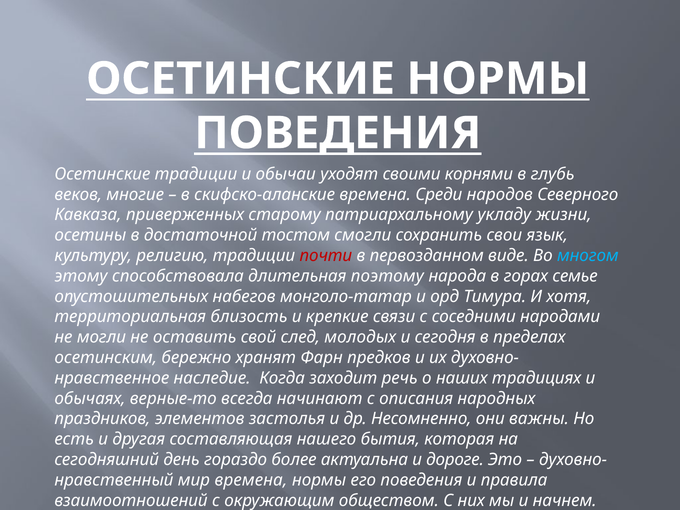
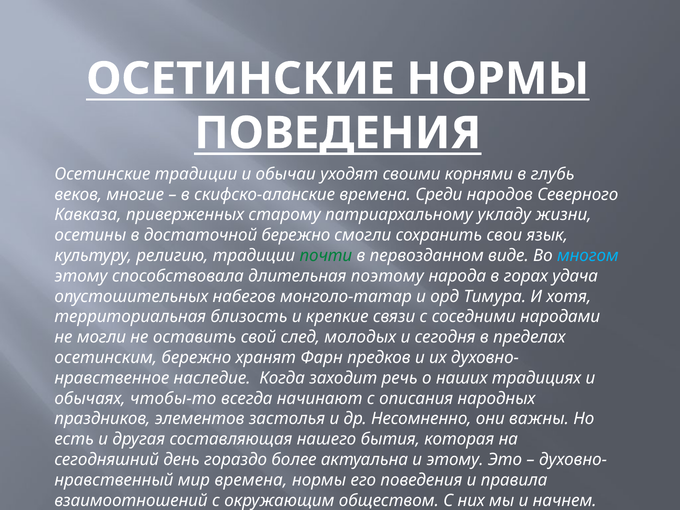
достаточной тостом: тостом -> бережно (296, 235)
почти colour: red -> green (326, 256)
семье: семье -> удача (575, 276)
верные-то: верные-то -> чтобы-то (173, 398)
и дороге: дороге -> этому (455, 460)
